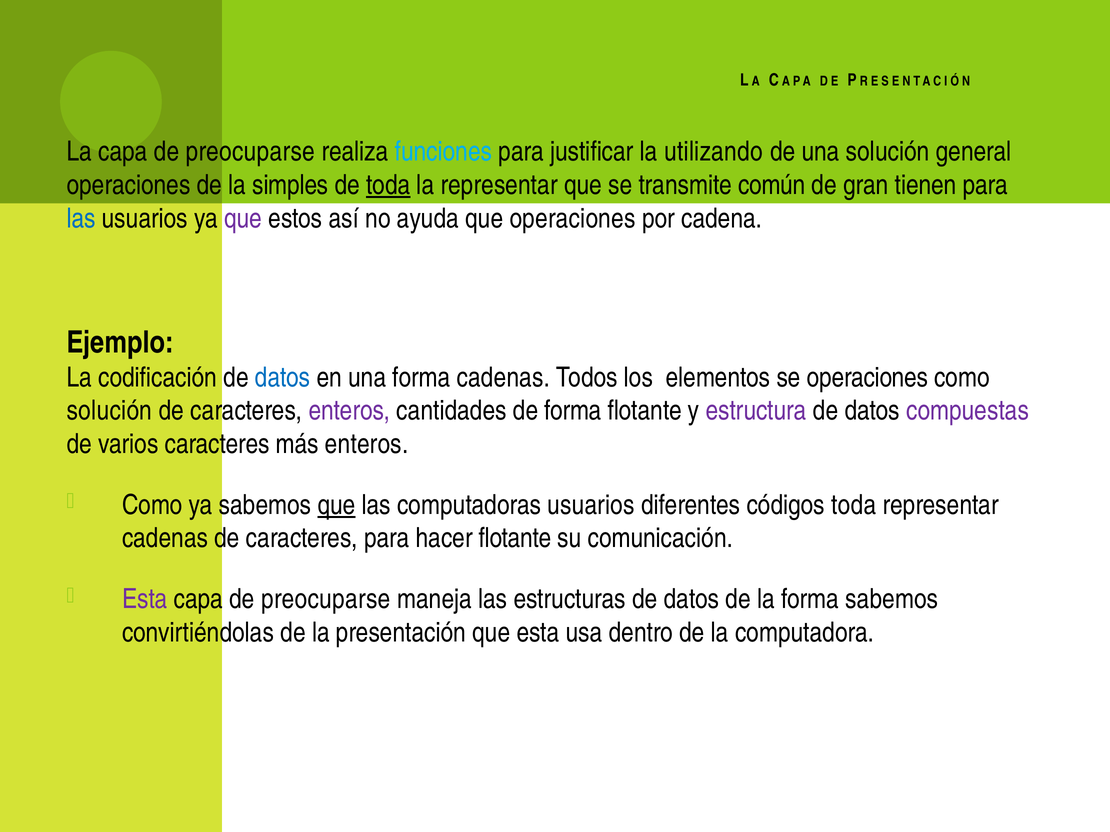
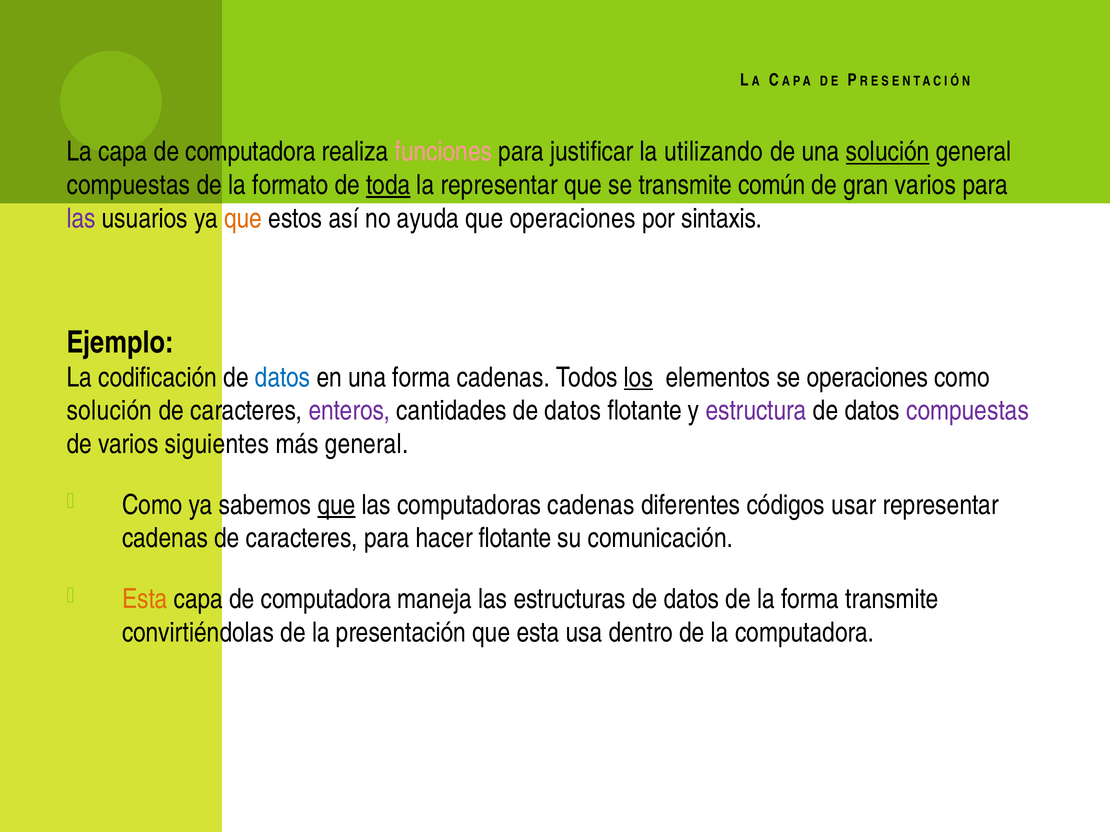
La capa de preocuparse: preocuparse -> computadora (251, 152)
funciones colour: light blue -> pink (443, 152)
solución underline: none -> present (888, 152)
operaciones: operaciones -> compuestas (128, 185)
simples: simples -> formato (290, 185)
gran tienen: tienen -> varios (925, 185)
las colour: blue -> purple (81, 219)
que colour: purple -> orange (243, 219)
cadena: cadena -> sintaxis (722, 219)
los underline: none -> present (638, 378)
cantidades de forma: forma -> datos (573, 411)
varios caracteres: caracteres -> siguientes (217, 444)
más enteros: enteros -> general (367, 444)
computadoras usuarios: usuarios -> cadenas (591, 505)
códigos toda: toda -> usar (854, 505)
Esta colour: purple -> orange (145, 600)
preocuparse: preocuparse -> computadora (326, 600)
forma sabemos: sabemos -> transmite (892, 600)
